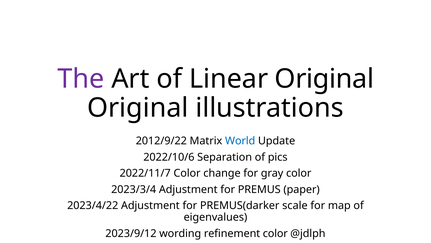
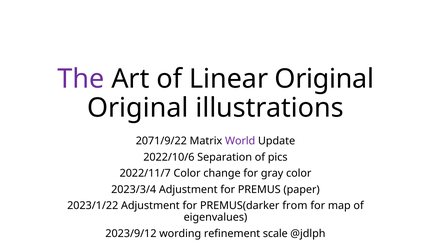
2012/9/22: 2012/9/22 -> 2071/9/22 (161, 141)
World colour: blue -> purple (240, 141)
2023/4/22: 2023/4/22 -> 2023/1/22 (93, 205)
scale: scale -> from (295, 205)
refinement color: color -> scale (275, 233)
